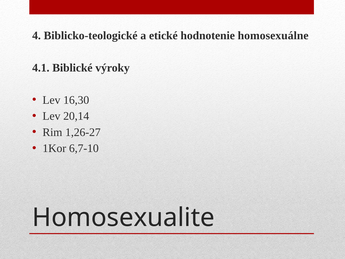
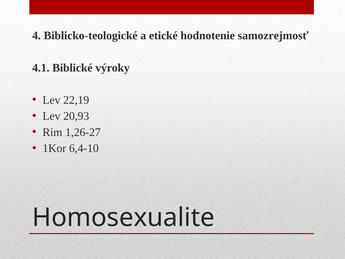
homosexuálne: homosexuálne -> samozrejmosť (273, 36)
16,30: 16,30 -> 22,19 (76, 100)
20,14: 20,14 -> 20,93 (76, 116)
6,7-10: 6,7-10 -> 6,4-10 (84, 148)
